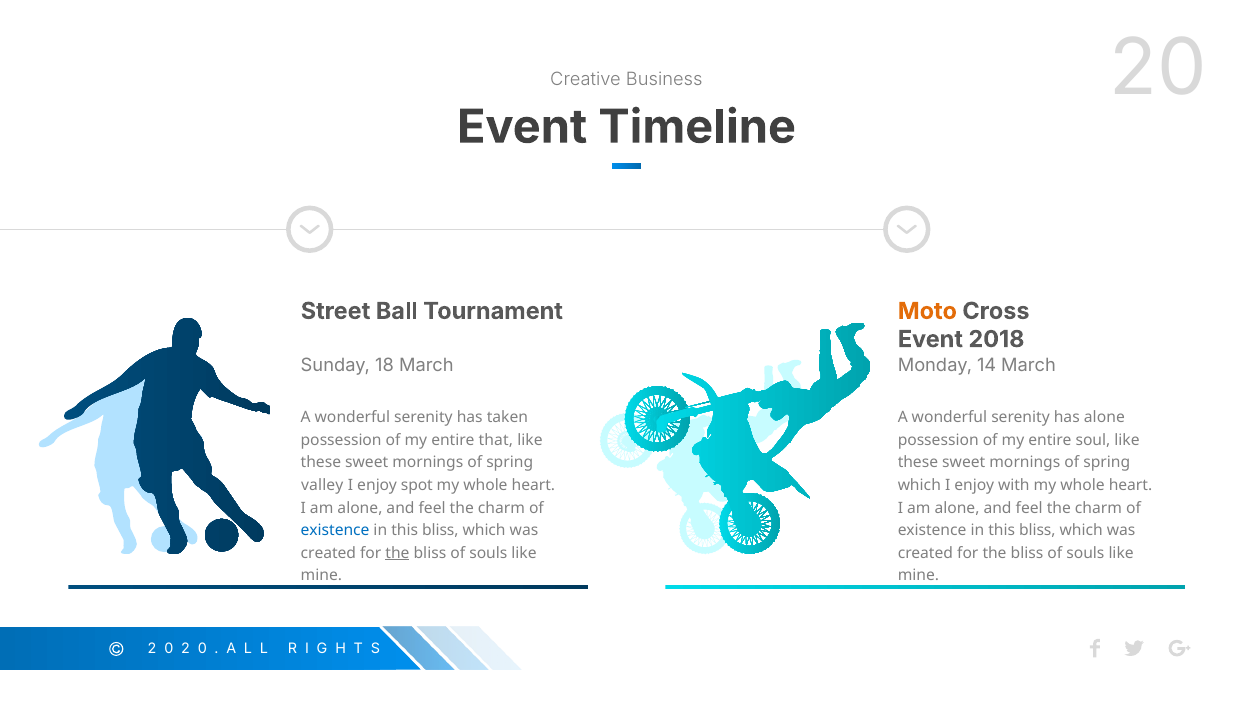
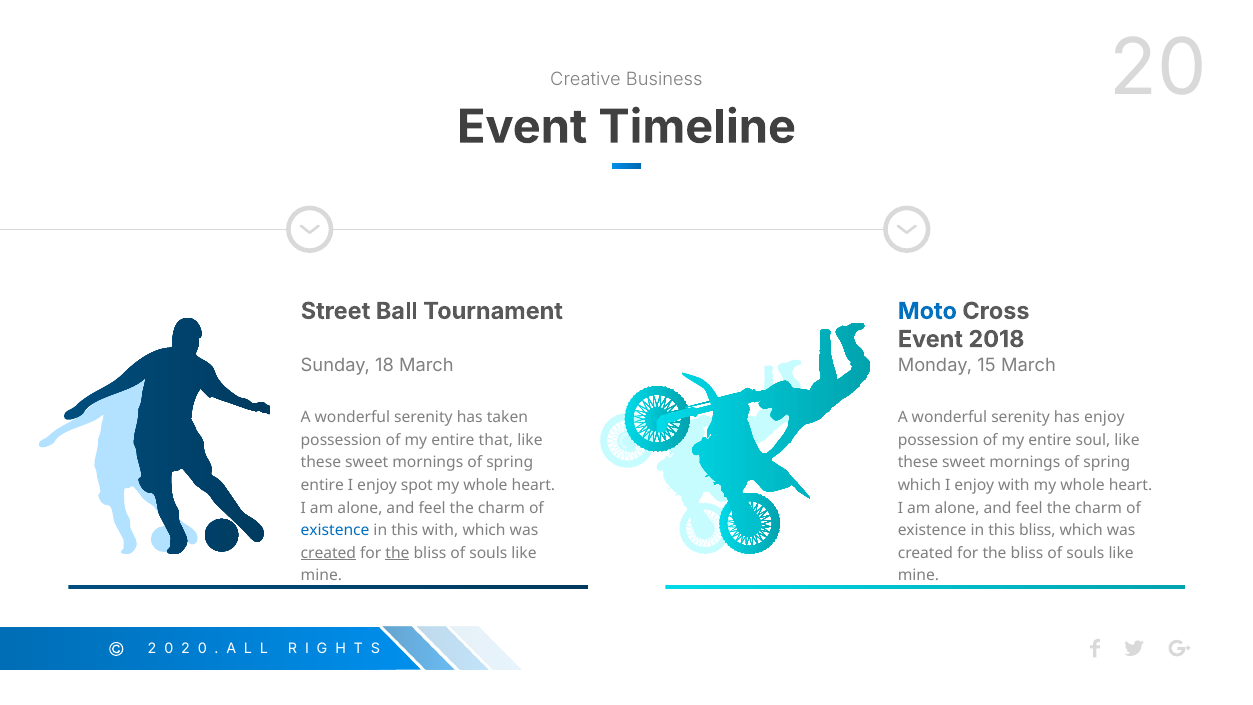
Moto colour: orange -> blue (927, 311)
14: 14 -> 15 (986, 366)
has alone: alone -> enjoy (1104, 418)
valley: valley -> entire (322, 485)
bliss: bliss -> with (440, 530)
created underline: none -> present (328, 553)
